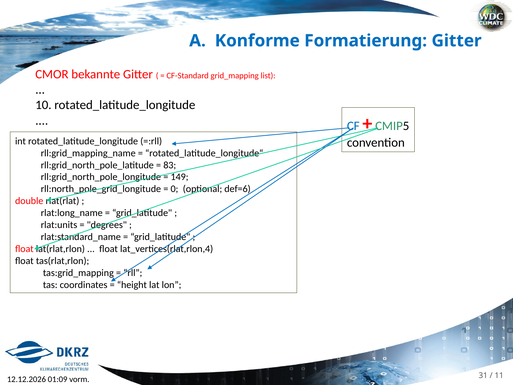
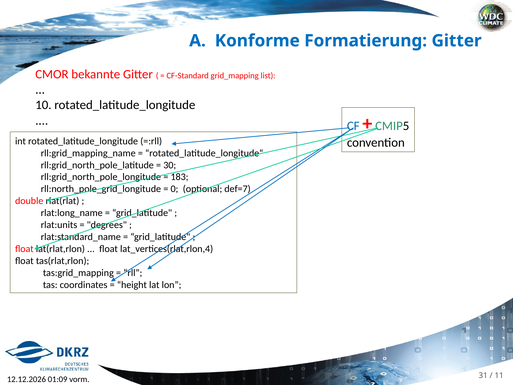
83: 83 -> 30 (170, 165)
149: 149 -> 183 (180, 177)
def=6: def=6 -> def=7 (238, 189)
